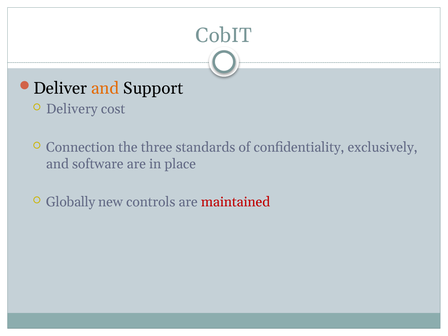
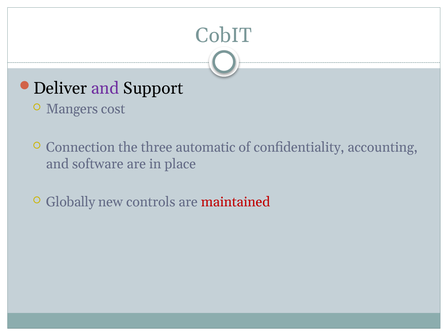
and colour: orange -> purple (105, 88)
Delivery: Delivery -> Mangers (72, 109)
standards: standards -> automatic (205, 147)
exclusively: exclusively -> accounting (383, 147)
